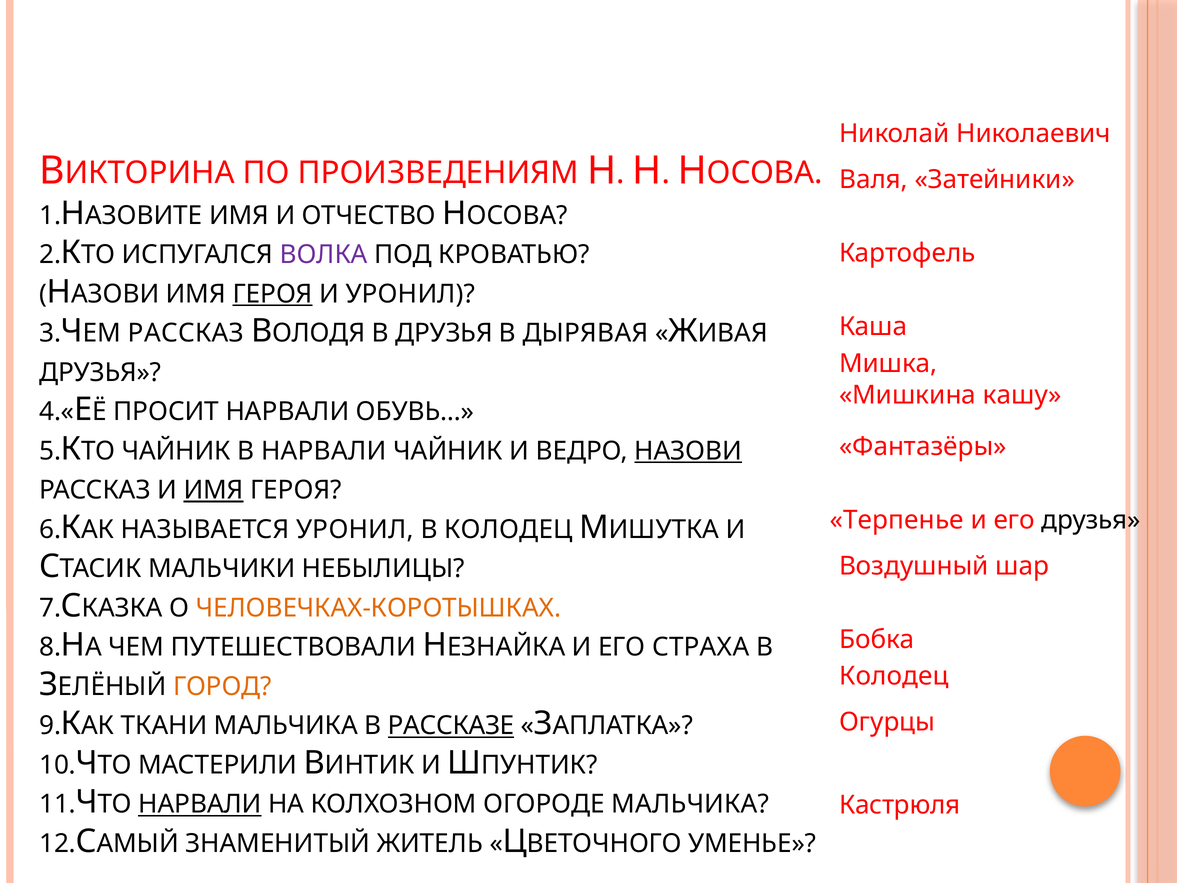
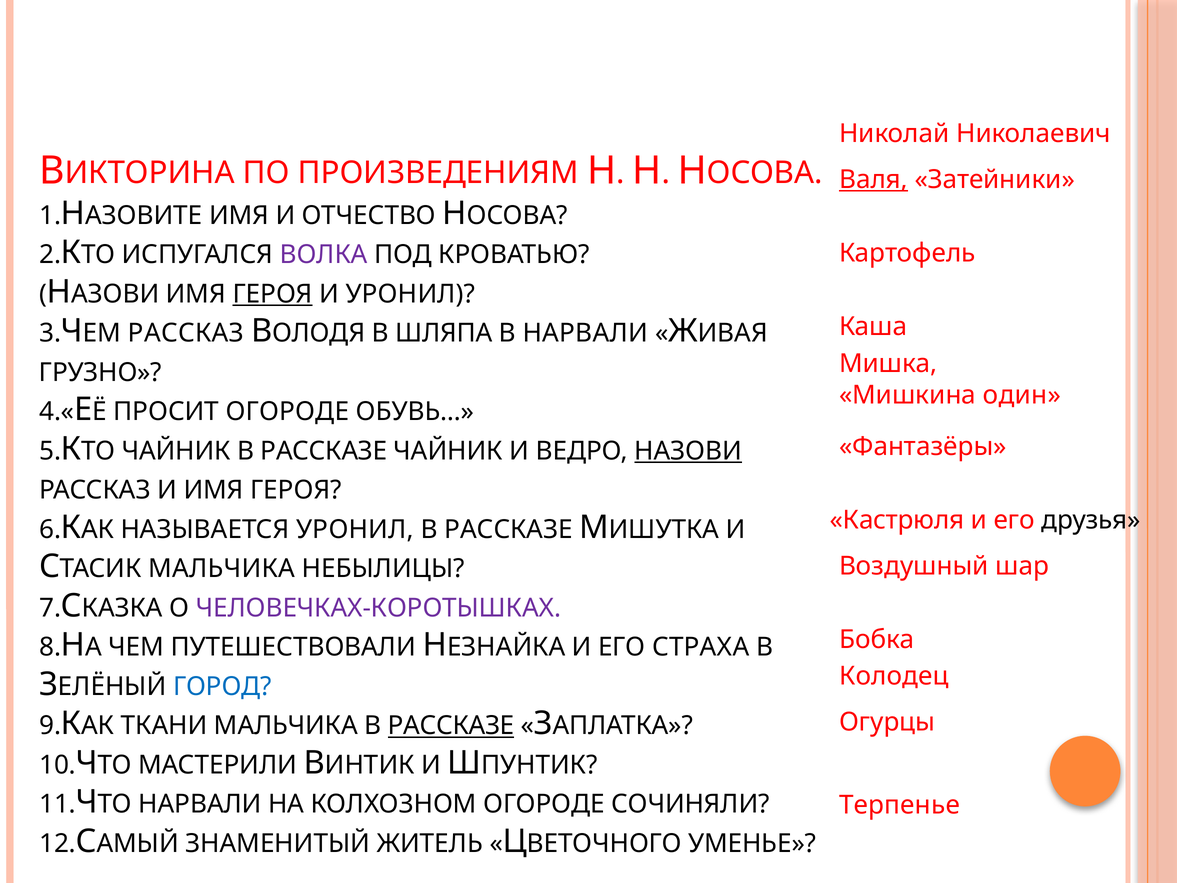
Валя underline: none -> present (874, 180)
В ДРУЗЬЯ: ДРУЗЬЯ -> ШЛЯПА (444, 333)
В ДЫРЯВАЯ: ДЫРЯВАЯ -> НАРВАЛИ (585, 333)
ДРУЗЬЯ: ДРУЗЬЯ -> ГРУЗНО (100, 372)
кашу: кашу -> один (1022, 395)
ПРОСИТ НАРВАЛИ: НАРВАЛИ -> ОГОРОДЕ (287, 412)
НАРВАЛИ: НАРВАЛИ -> РАССКАЗЕ (324, 451)
ИМЯ underline: present -> none (214, 490)
Терпенье: Терпенье -> Кастрюля (897, 520)
КОЛОДЕЦ: КОЛОДЕЦ -> РАССКАЗЕ (509, 529)
МАЛЬЧИКИ: МАЛЬЧИКИ -> МАЛЬЧИКА (222, 569)
ЧЕЛОВЕЧКАХ-КОРОТЫШКАХ colour: orange -> purple (378, 608)
ГОРОД colour: orange -> blue (222, 686)
НАРВАЛИ underline: present -> none (200, 804)
ОГОРОДЕ МАЛЬЧИКА: МАЛЬЧИКА -> СОЧИНЯЛИ (690, 804)
Кастрюля: Кастрюля -> Терпенье (900, 805)
